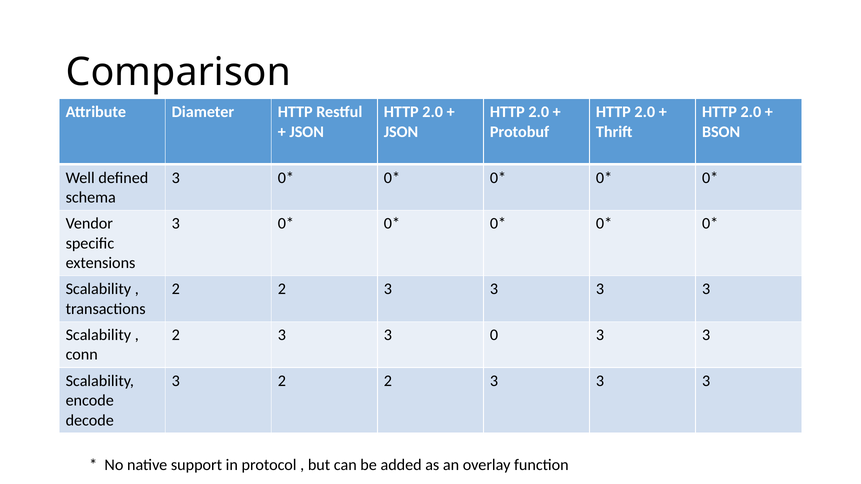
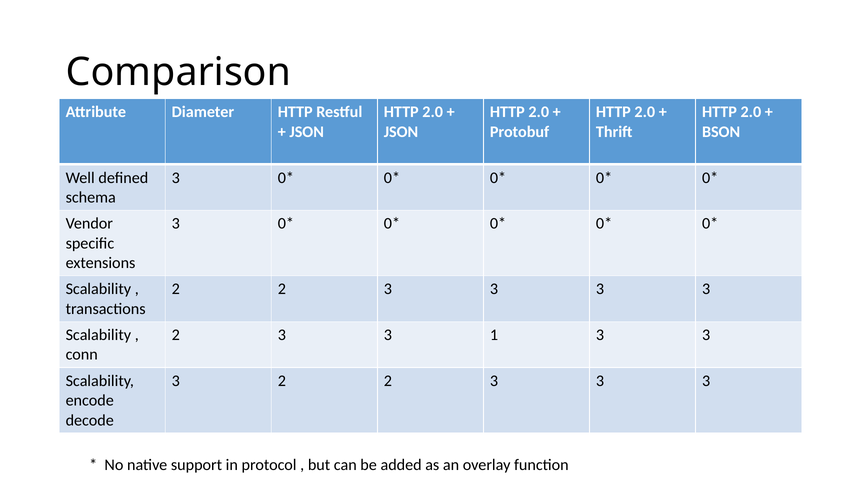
0: 0 -> 1 (494, 335)
